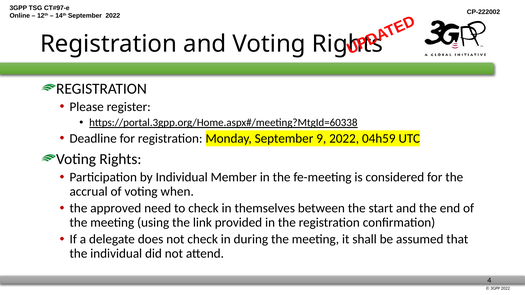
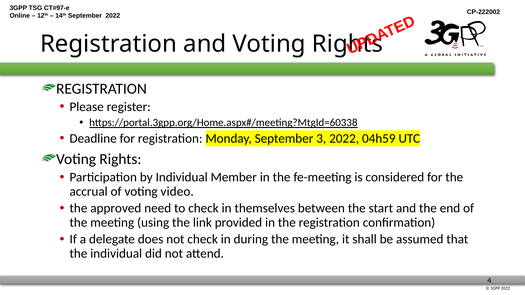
9: 9 -> 3 (321, 139)
when: when -> video (177, 192)
